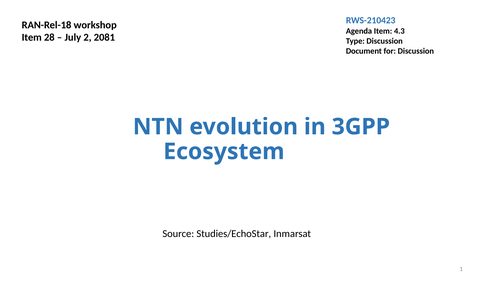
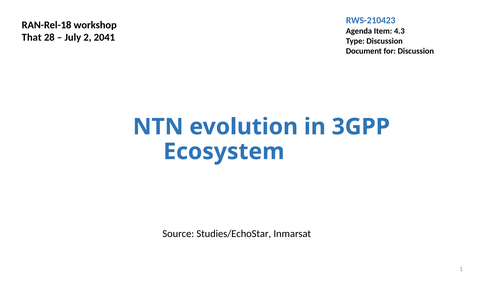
Item: Item -> That (32, 37)
2081: 2081 -> 2041 (104, 37)
